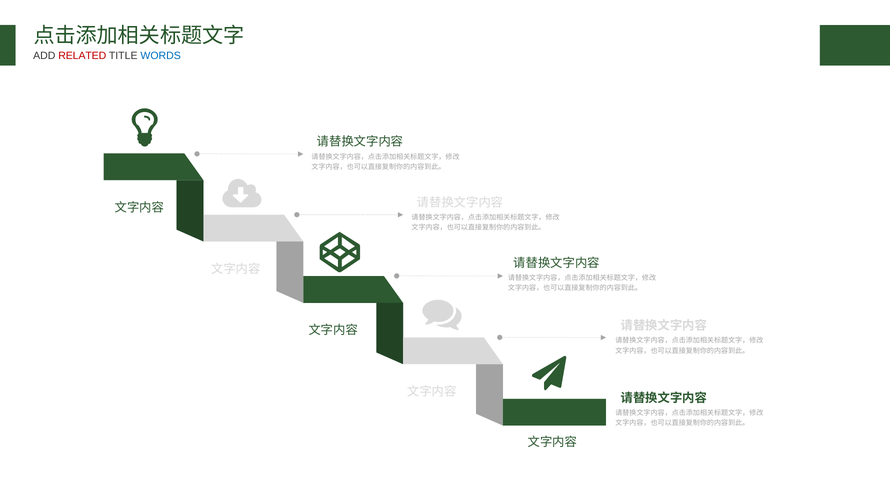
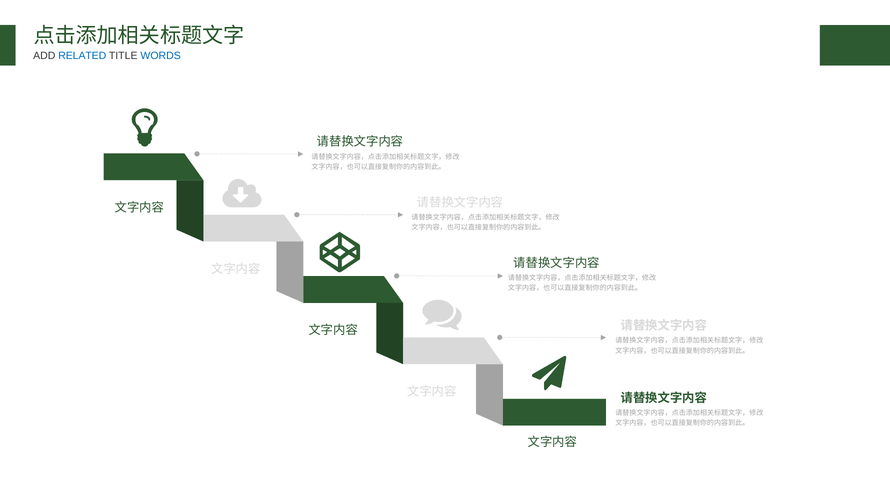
RELATED colour: red -> blue (82, 56)
